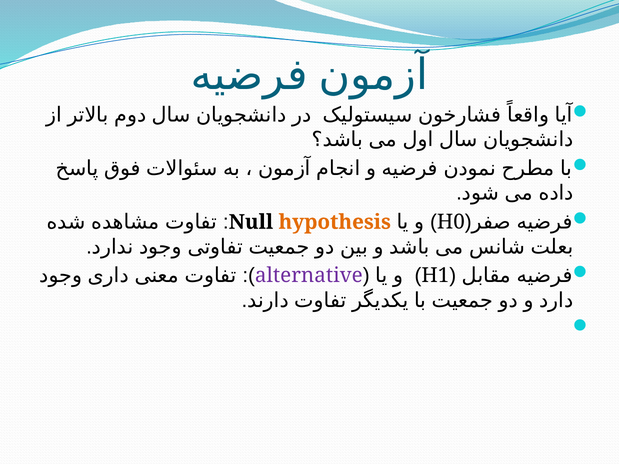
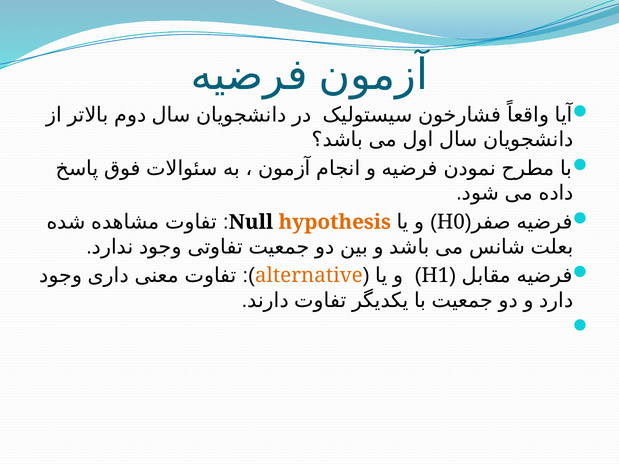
alternative colour: purple -> orange (309, 276)
